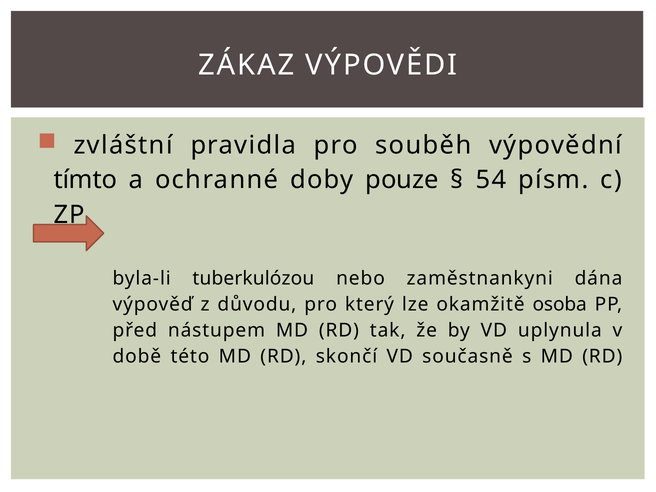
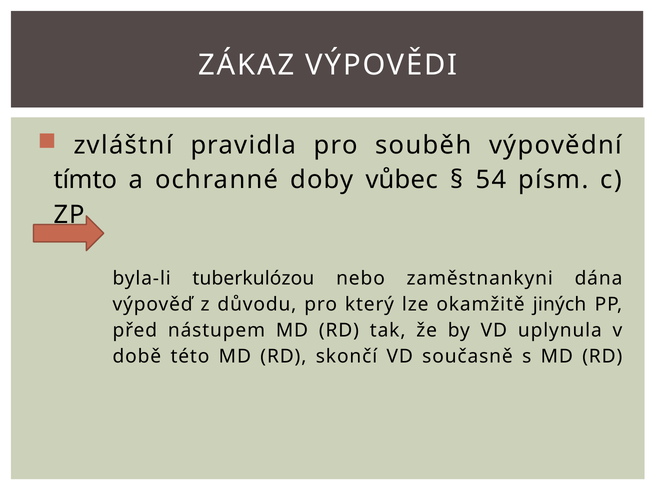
pouze: pouze -> vůbec (402, 180)
osoba: osoba -> jiných (560, 304)
